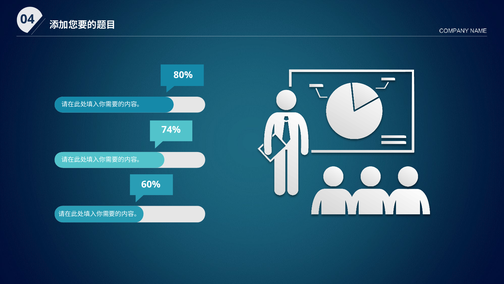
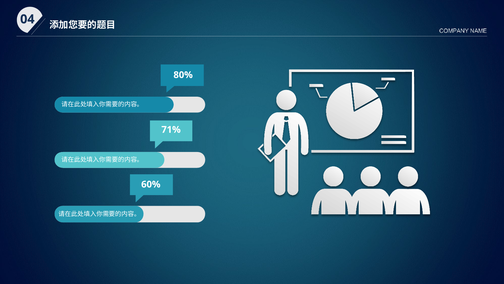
74%: 74% -> 71% (171, 129)
